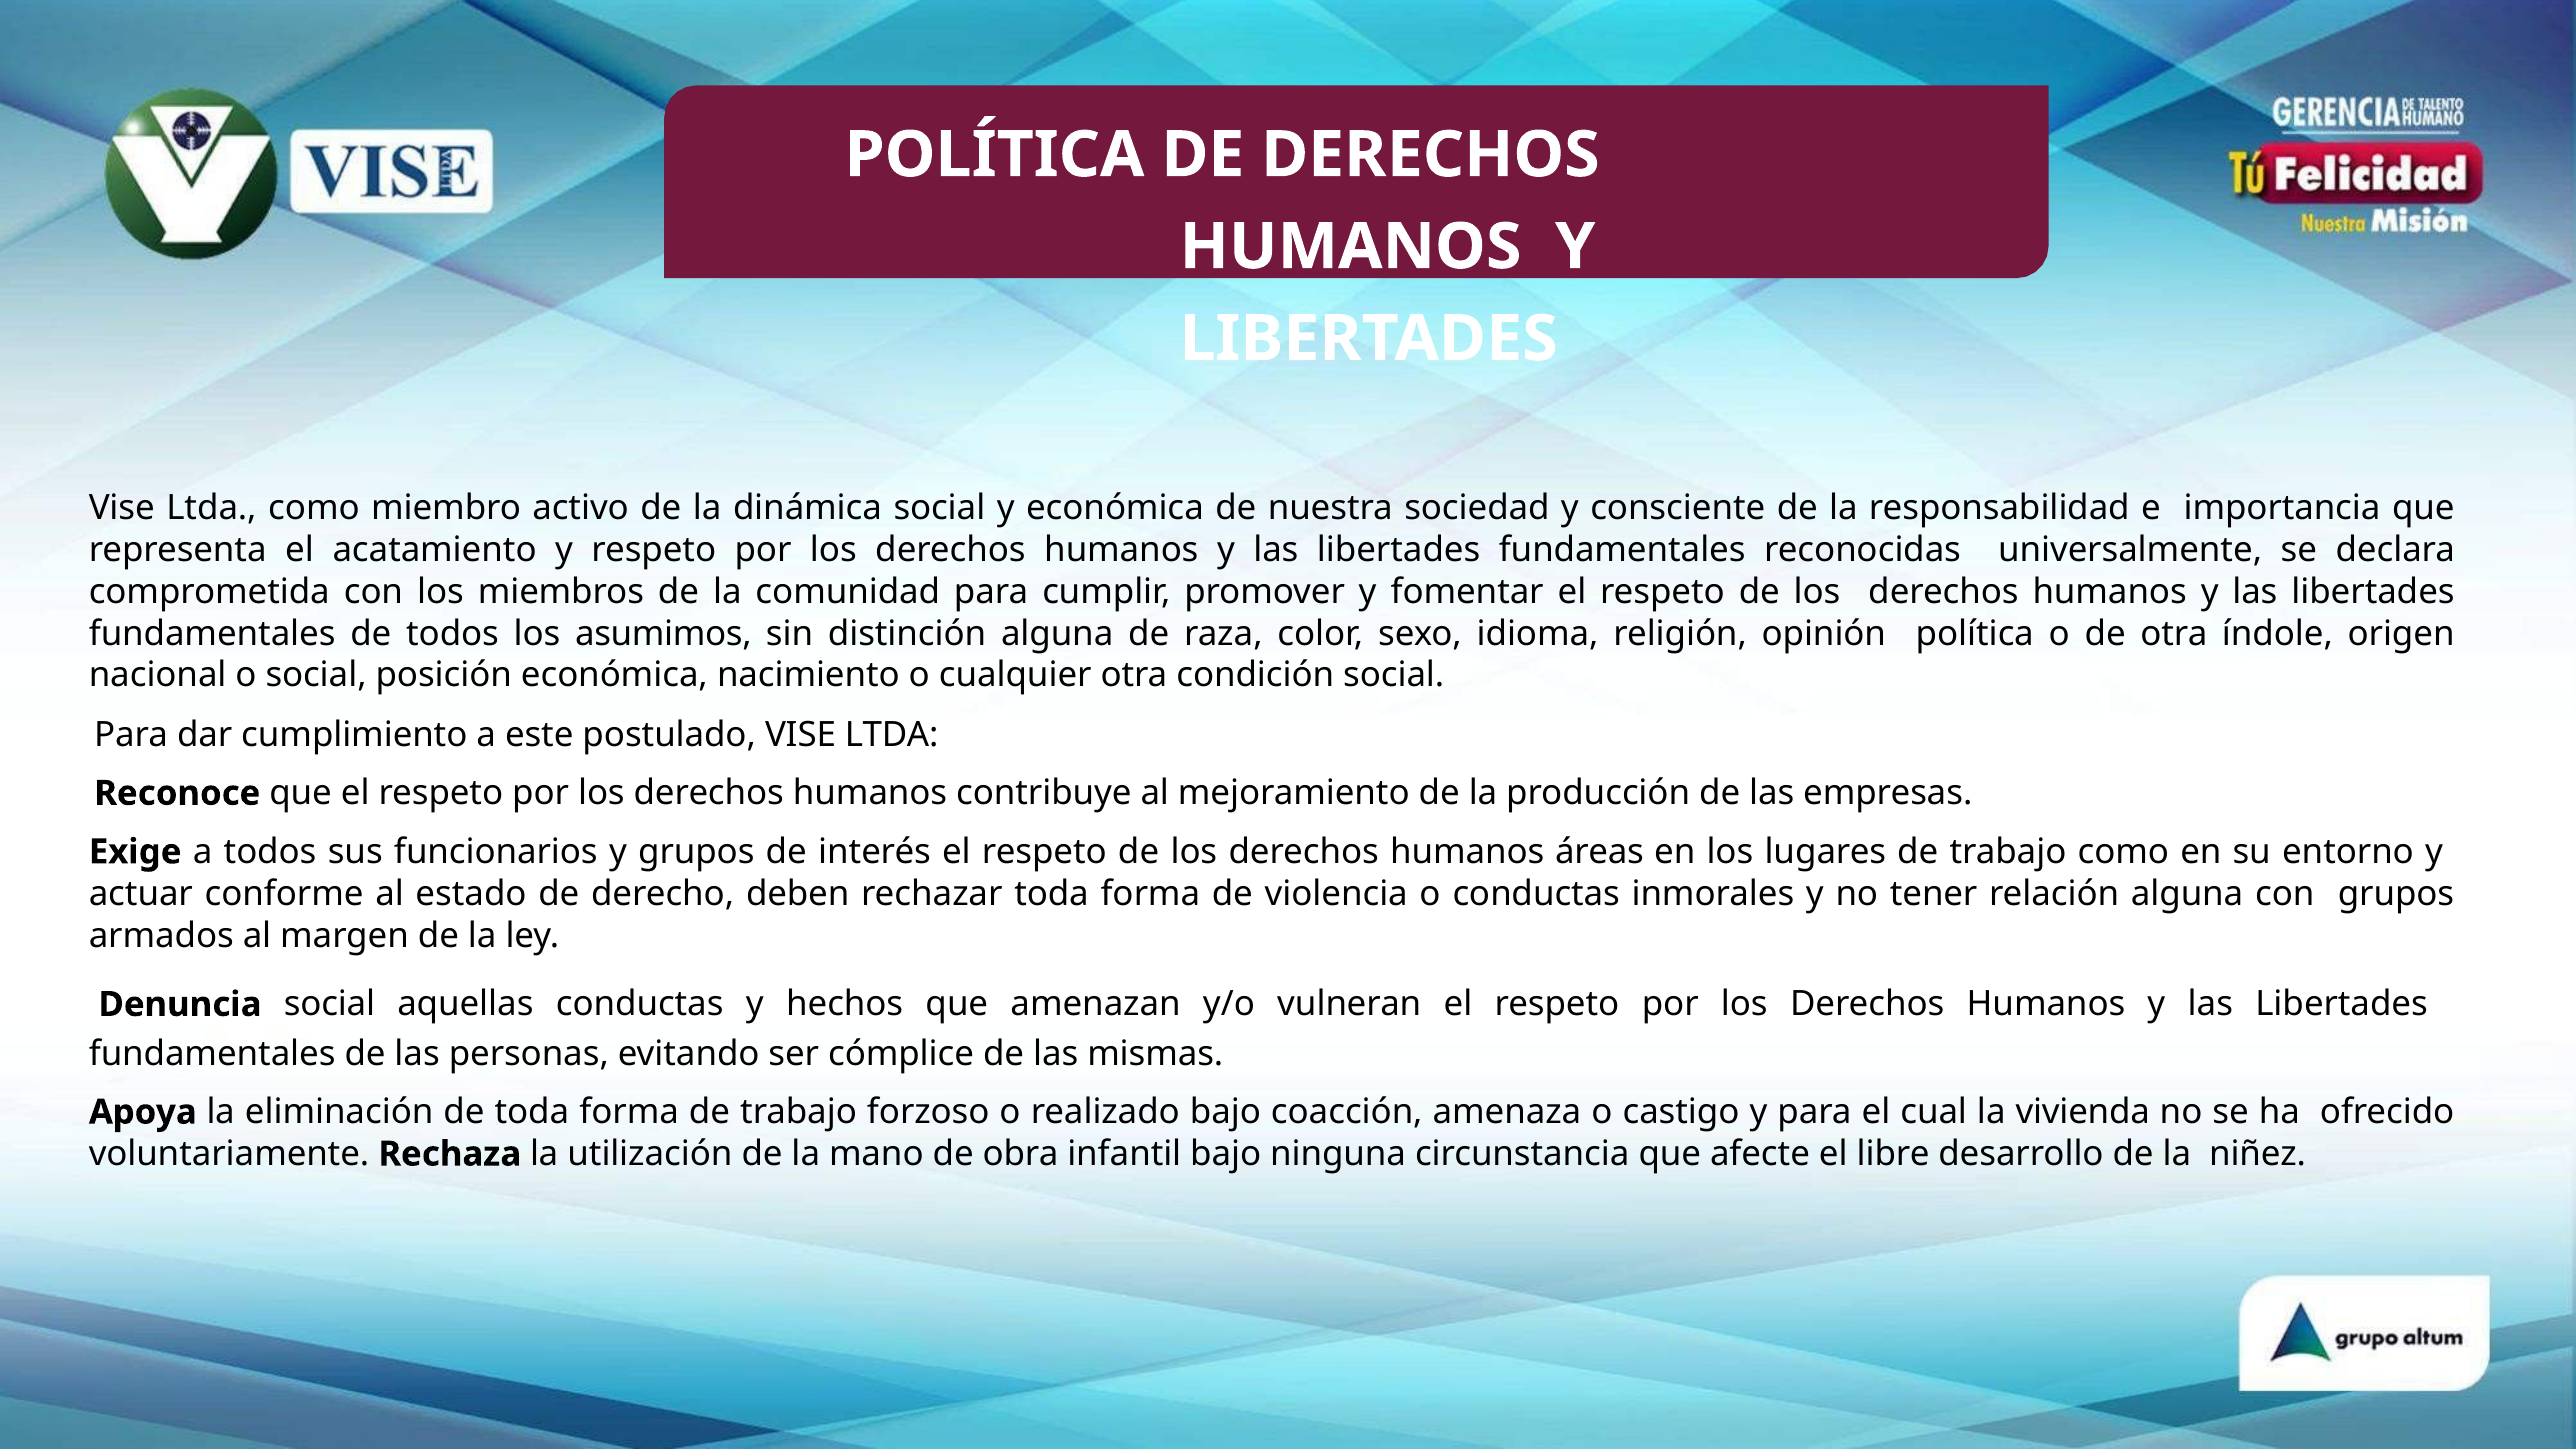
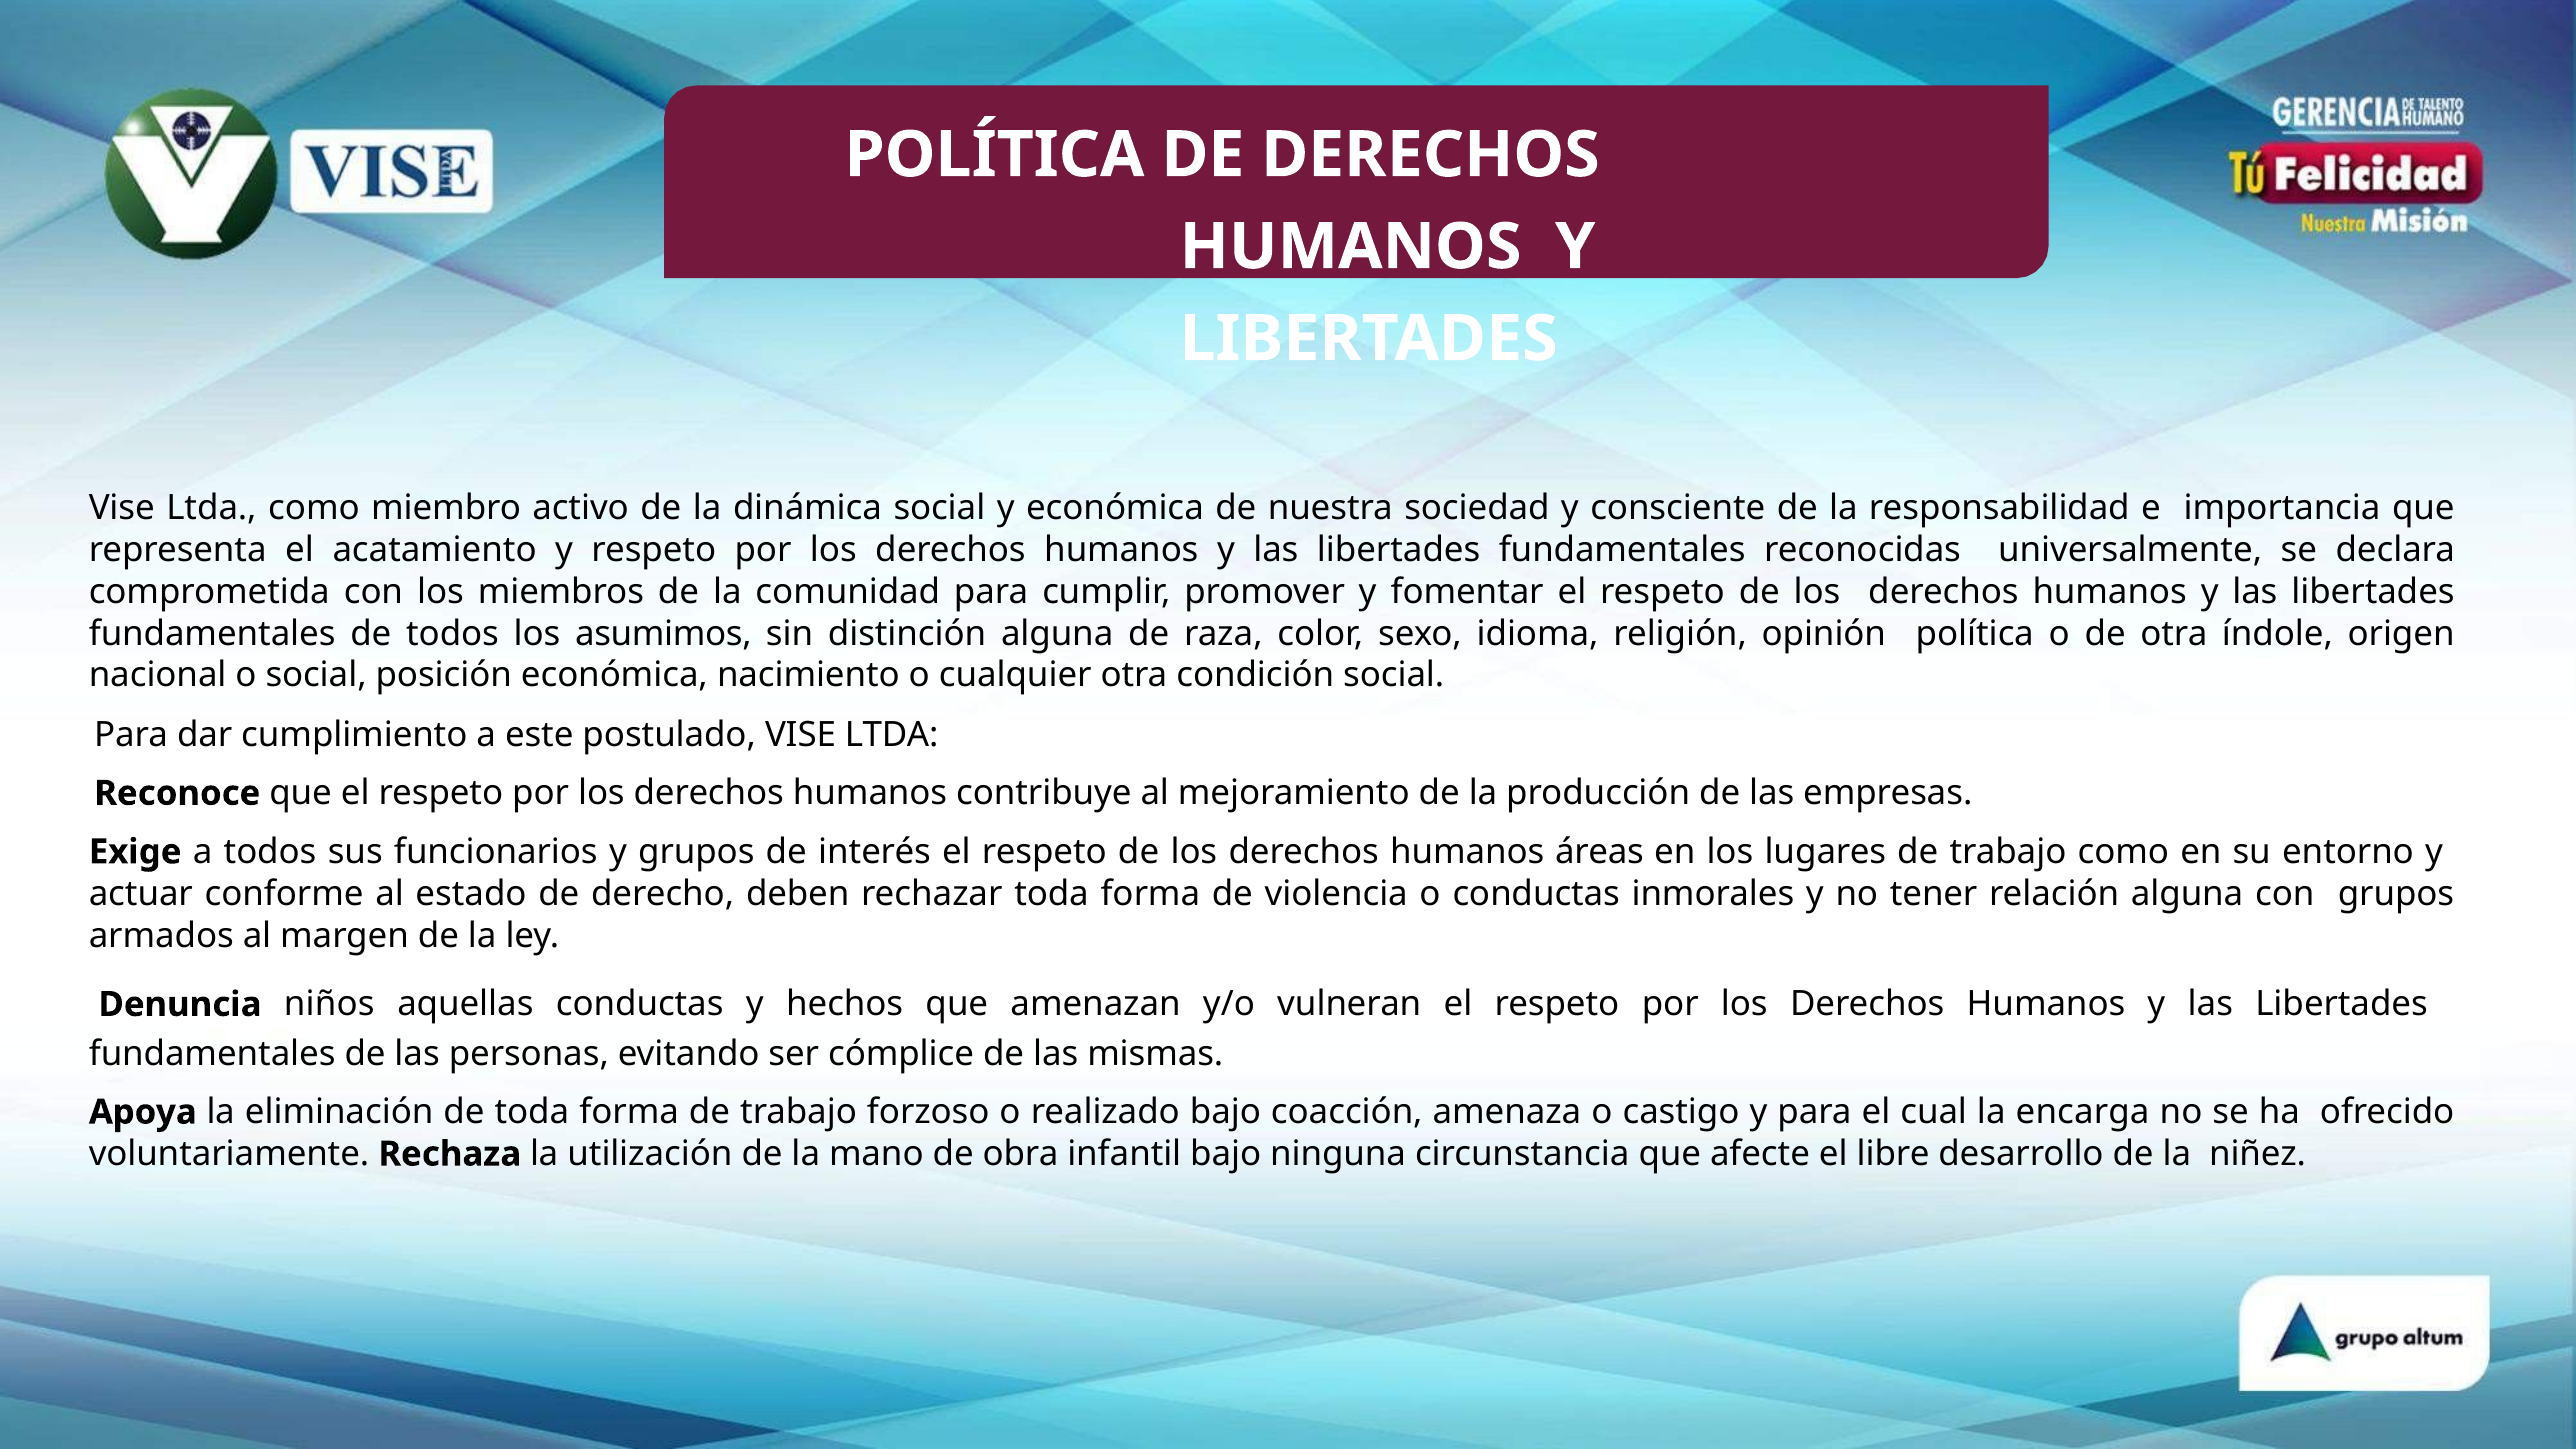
Denuncia social: social -> niños (329, 1004)
vivienda: vivienda -> encarga (2083, 1112)
